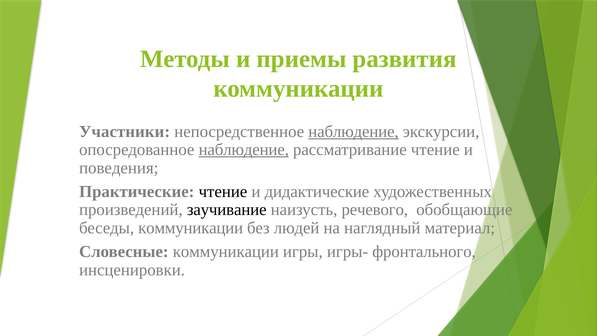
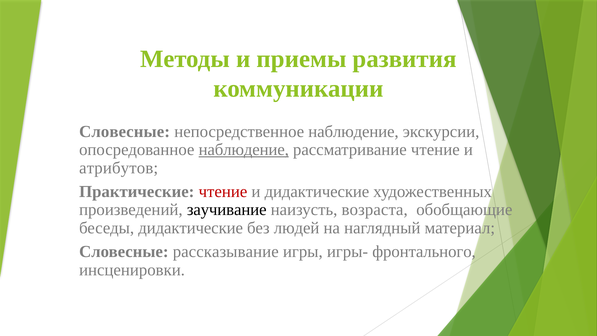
Участники: Участники -> Словесные (125, 131)
наблюдение underline: present -> none (353, 131)
поведения: поведения -> атрибутов (119, 168)
чтение colour: black -> red (223, 191)
речевого: речевого -> возраста (375, 210)
беседы коммуникации: коммуникации -> дидактические (191, 228)
Словесные коммуникации: коммуникации -> рассказывание (226, 252)
